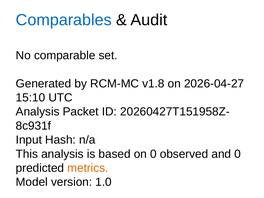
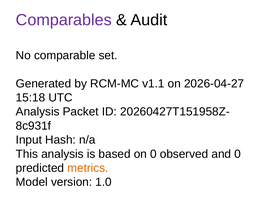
Comparables colour: blue -> purple (64, 20)
v1.8: v1.8 -> v1.1 (153, 84)
15:10: 15:10 -> 15:18 (30, 98)
